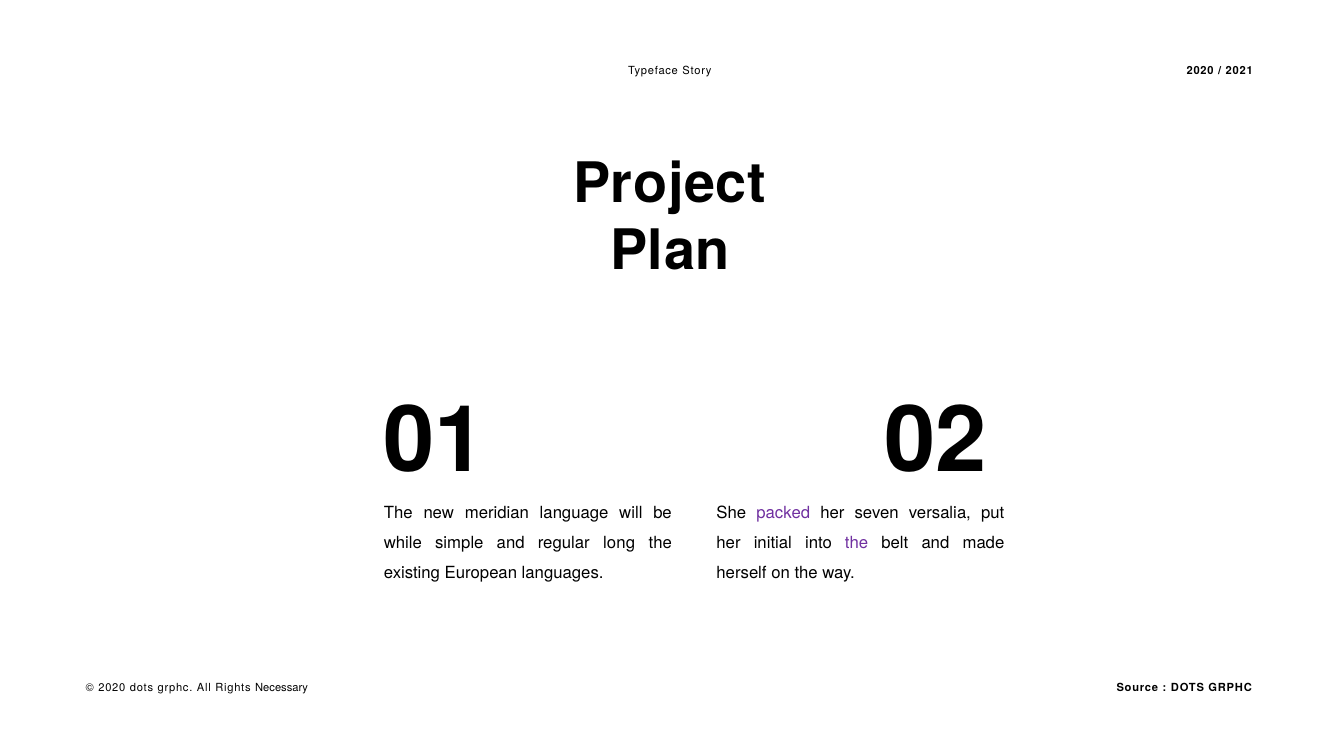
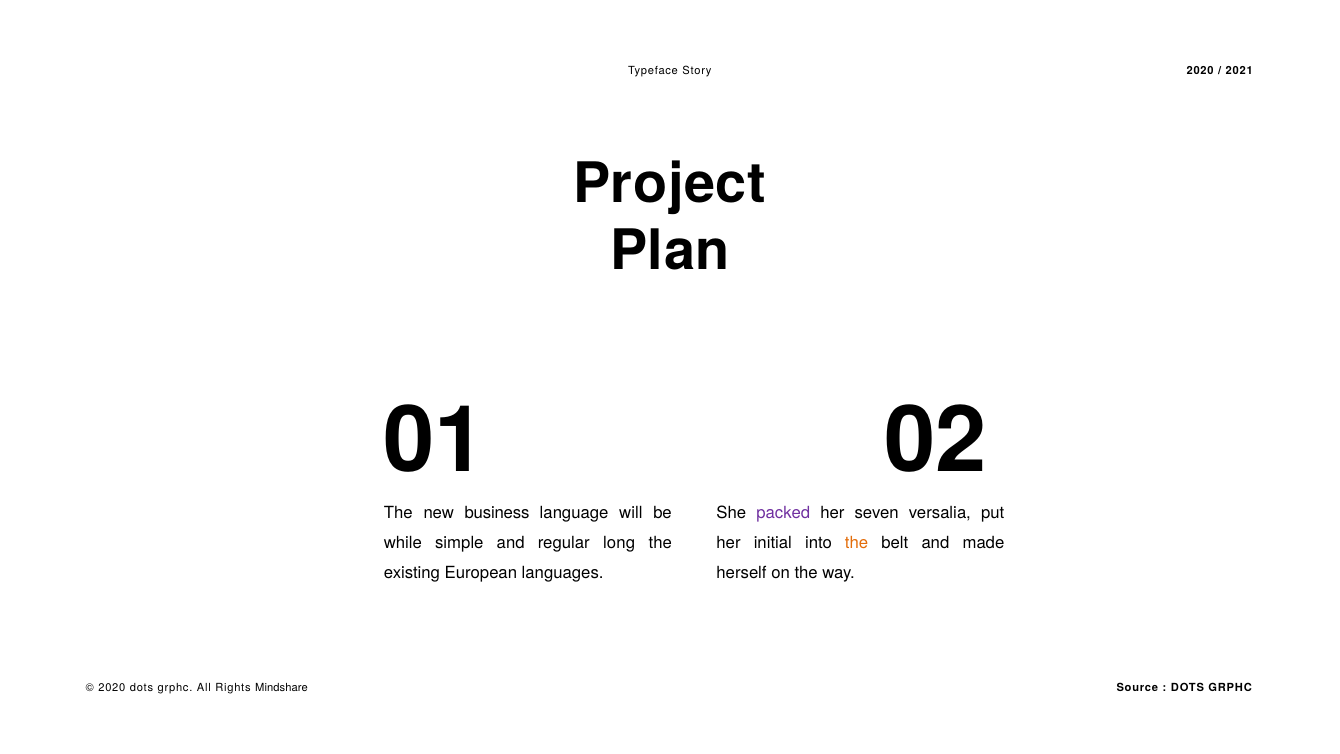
meridian: meridian -> business (497, 513)
the colour: purple -> orange (857, 543)
Necessary: Necessary -> Mindshare (282, 688)
